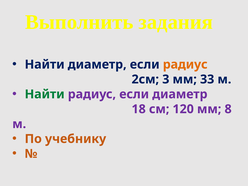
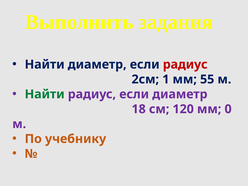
радиус colour: orange -> red (185, 64)
3: 3 -> 1 (166, 79)
33: 33 -> 55 (207, 79)
8: 8 -> 0 (228, 109)
